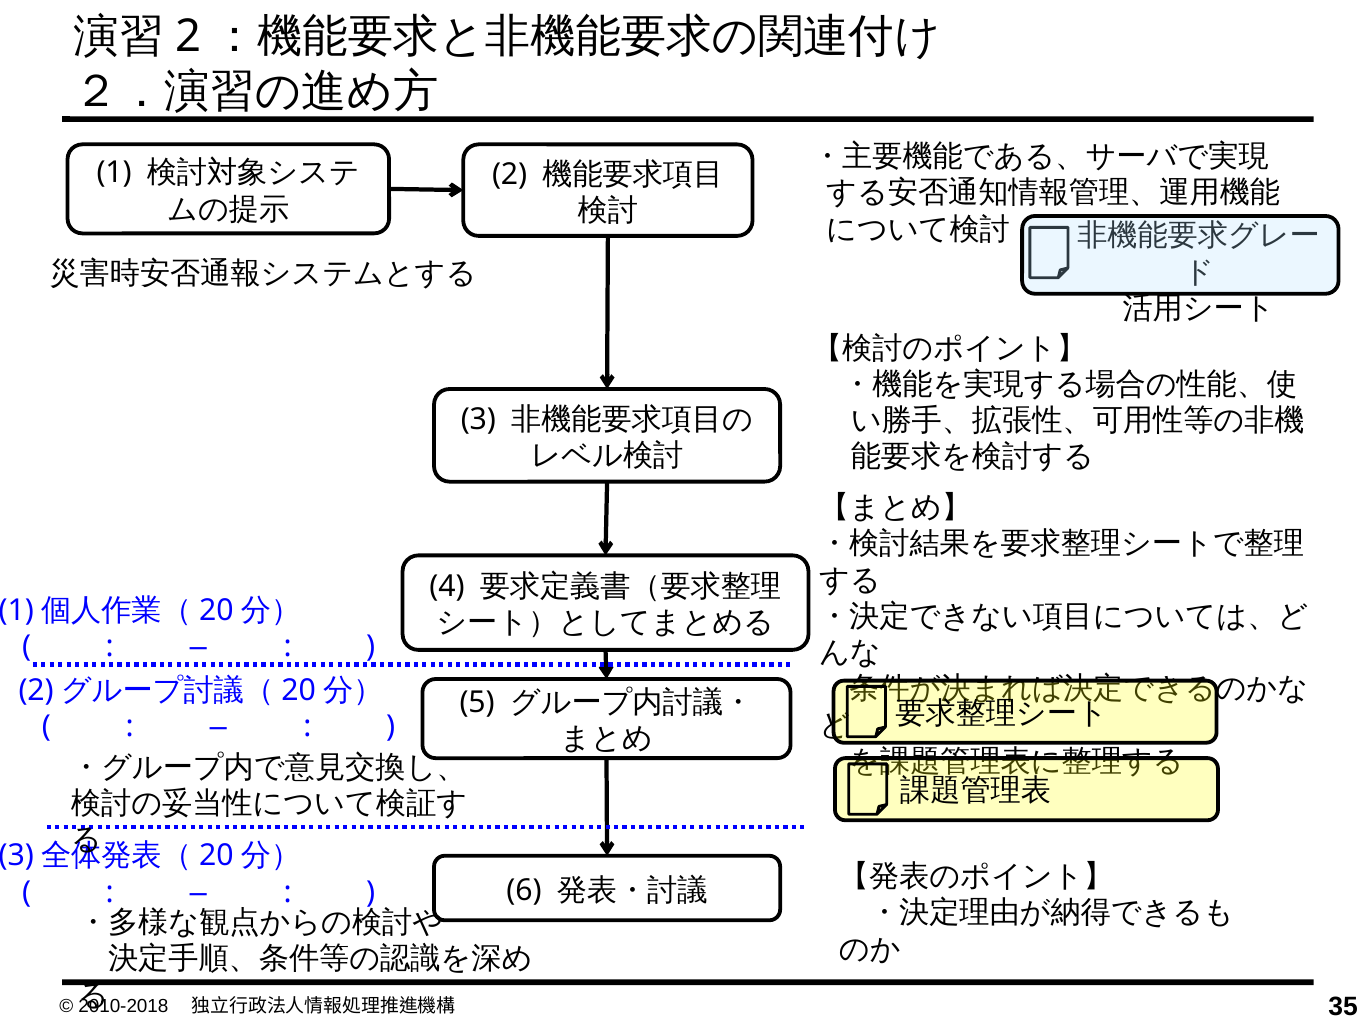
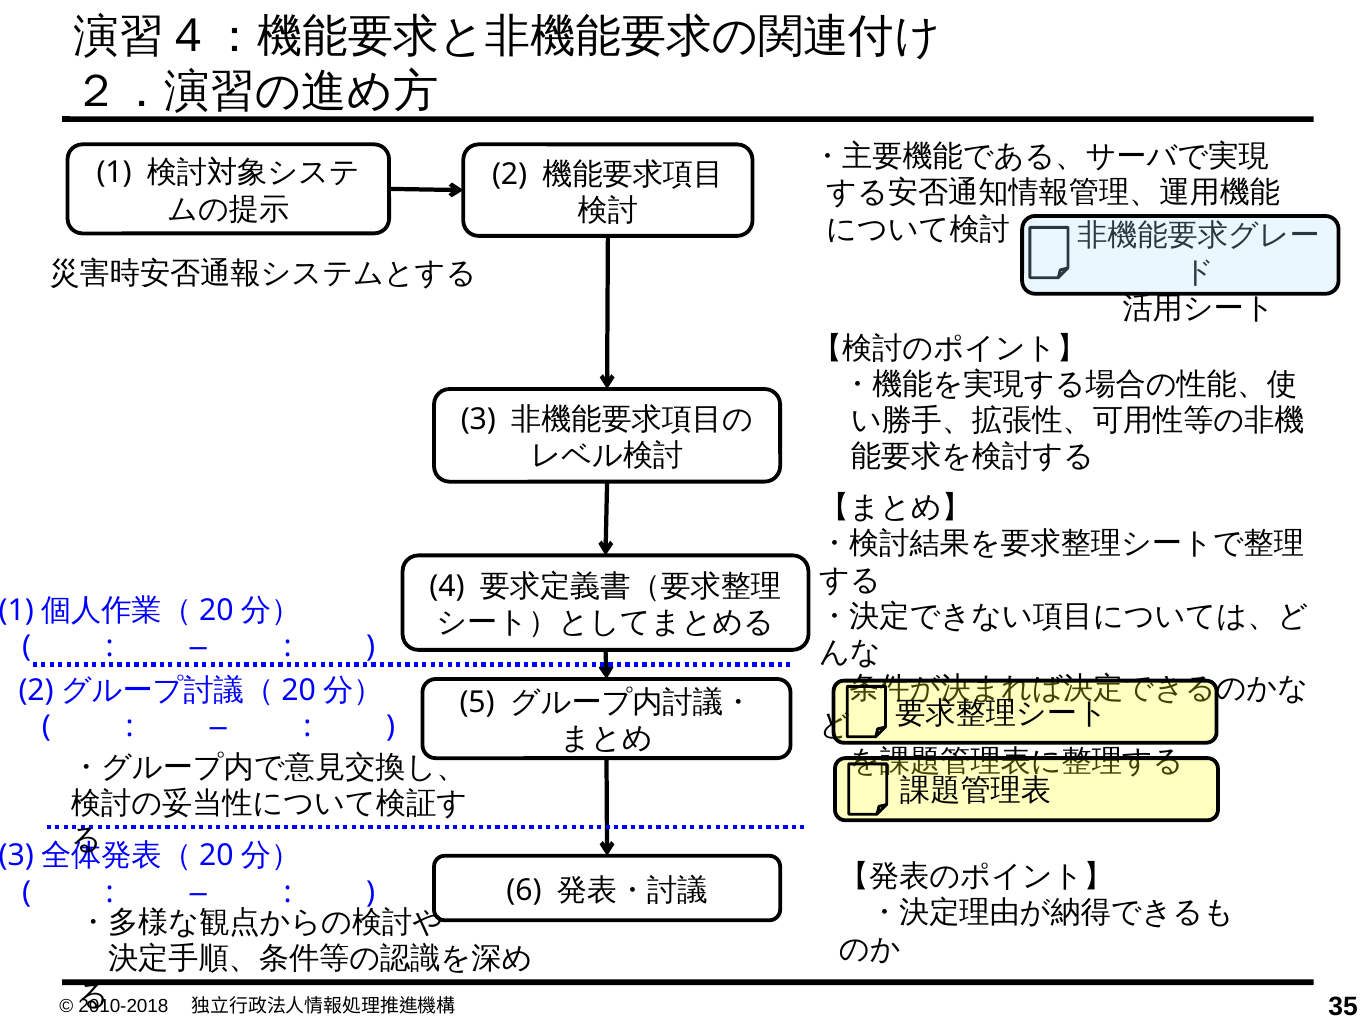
2: 2 -> 4 (188, 37)
